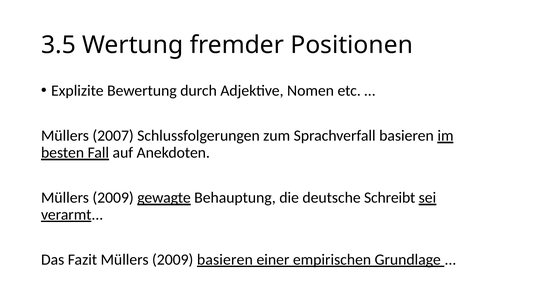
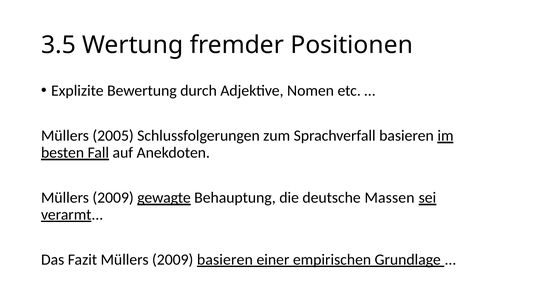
2007: 2007 -> 2005 (113, 136)
Schreibt: Schreibt -> Massen (390, 198)
